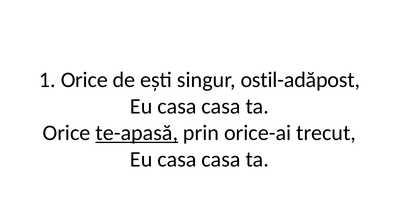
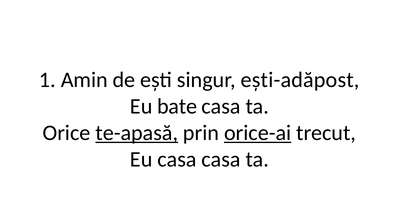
1 Orice: Orice -> Amin (84, 80)
ostil-adăpost: ostil-adăpost -> ești-adăpost (300, 80)
casa: casa -> bate (177, 106)
orice-ai underline: none -> present (258, 133)
